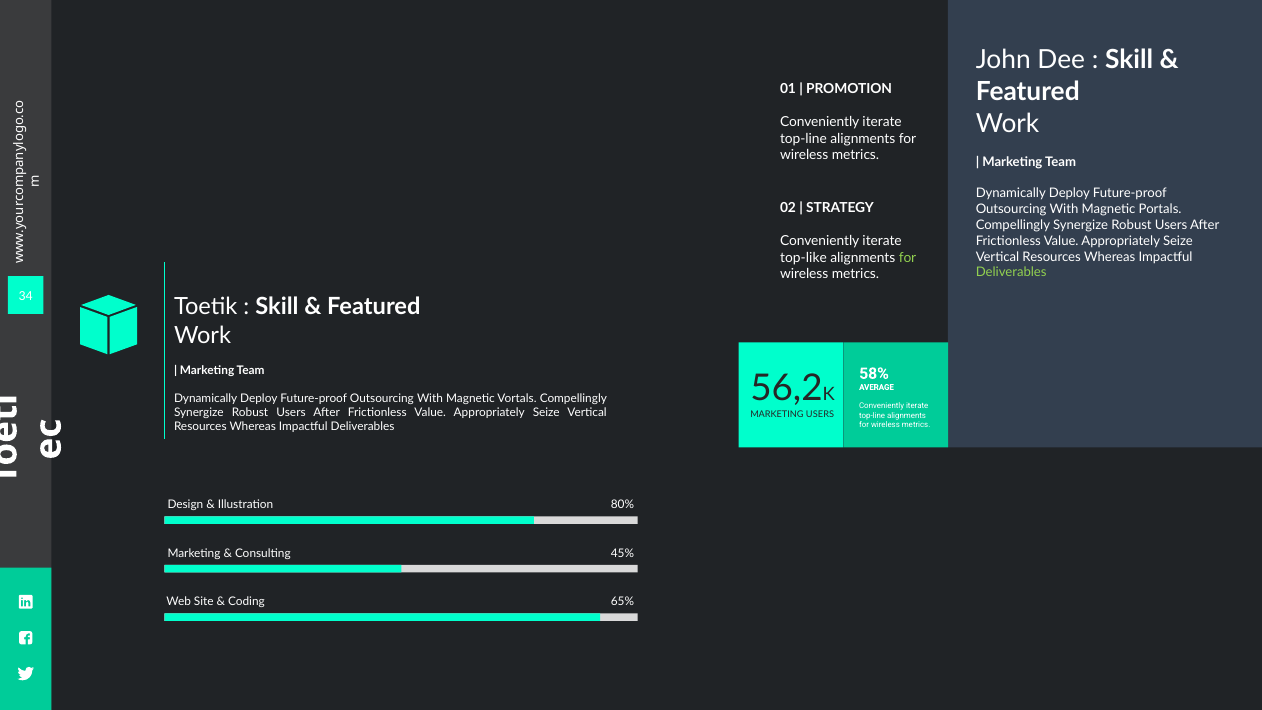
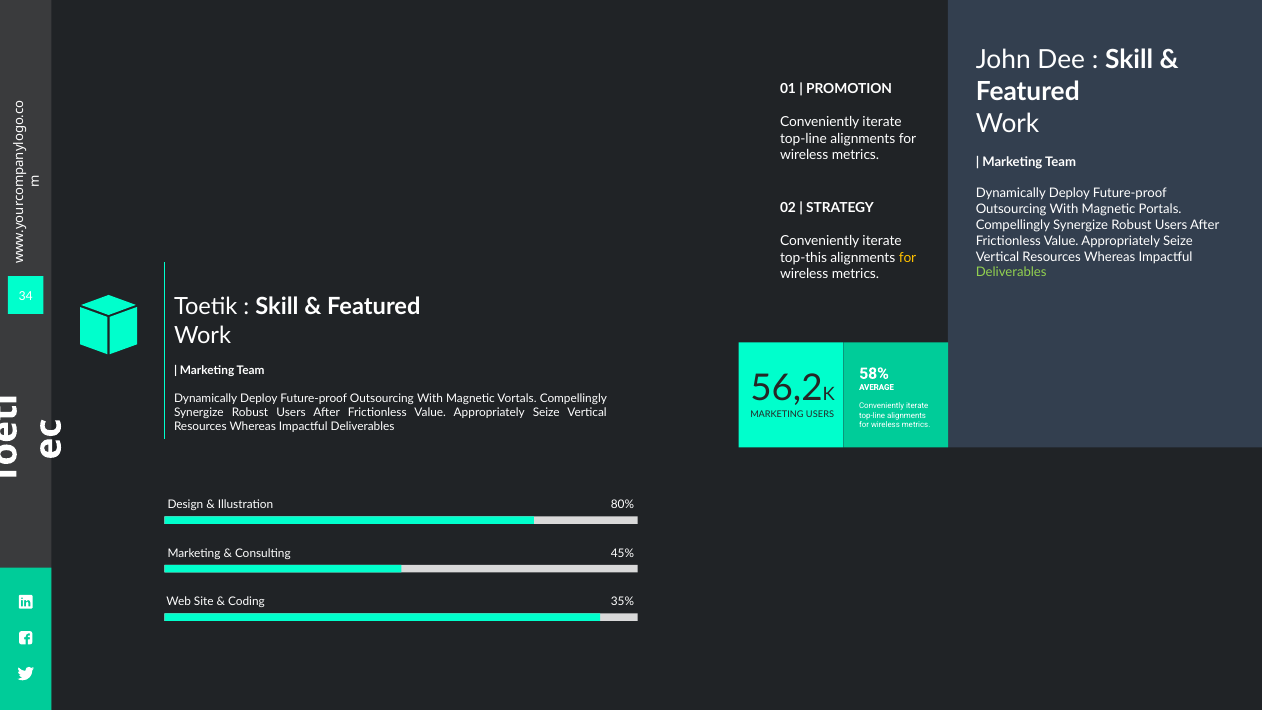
top-like: top-like -> top-this (804, 257)
for colour: light green -> yellow (908, 257)
65%: 65% -> 35% (622, 602)
